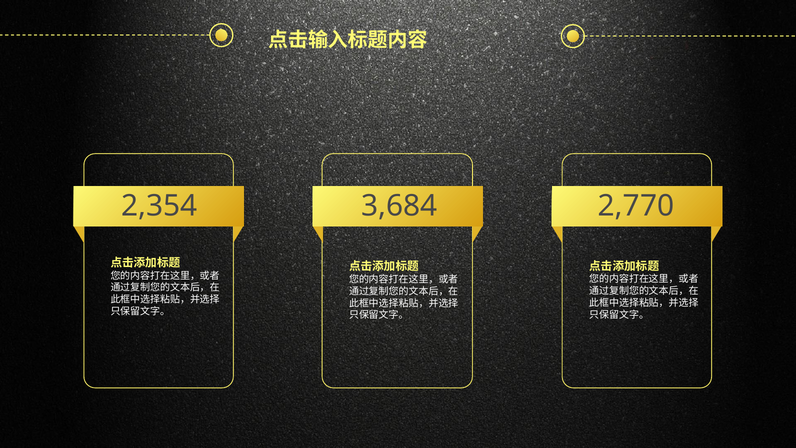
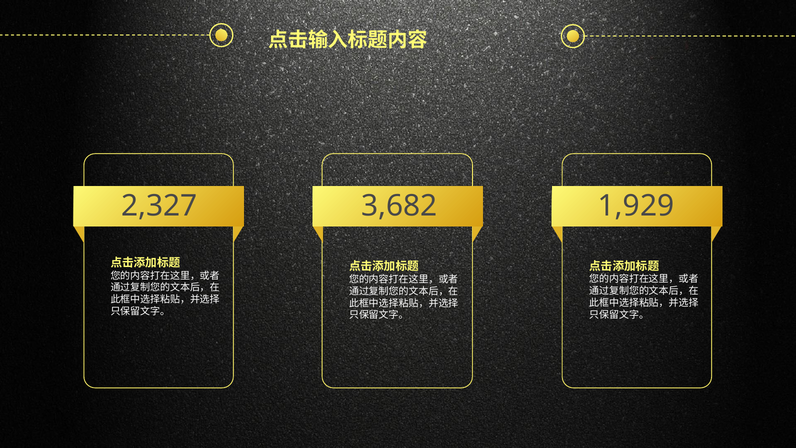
2,354: 2,354 -> 2,327 (159, 206)
3,684: 3,684 -> 3,682 (399, 206)
2,770: 2,770 -> 1,929 (636, 206)
